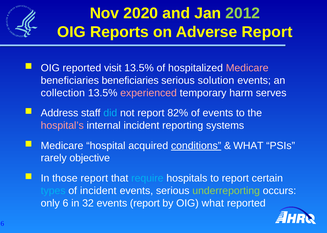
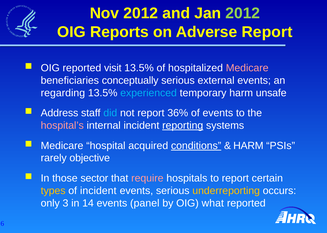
Nov 2020: 2020 -> 2012 (141, 13)
beneficiaries beneficiaries: beneficiaries -> conceptually (130, 81)
solution: solution -> external (216, 81)
collection: collection -> regarding (63, 93)
experienced colour: pink -> light blue (149, 93)
serves: serves -> unsafe (271, 93)
82%: 82% -> 36% (178, 113)
reporting underline: none -> present (183, 126)
WHAT: WHAT -> HARM (248, 146)
those report: report -> sector (94, 179)
require colour: light blue -> pink (147, 179)
types colour: light blue -> yellow (53, 191)
underreporting colour: light green -> yellow (226, 191)
only 6: 6 -> 3 (65, 204)
32: 32 -> 14 (88, 204)
events report: report -> panel (145, 204)
